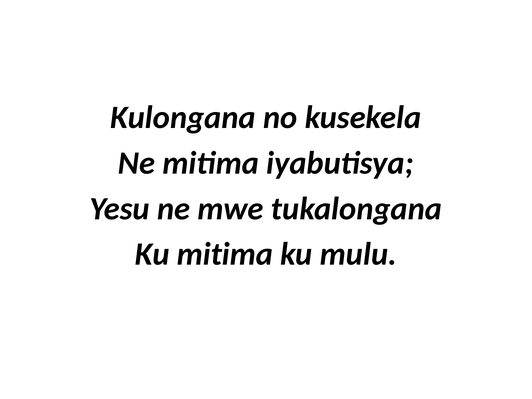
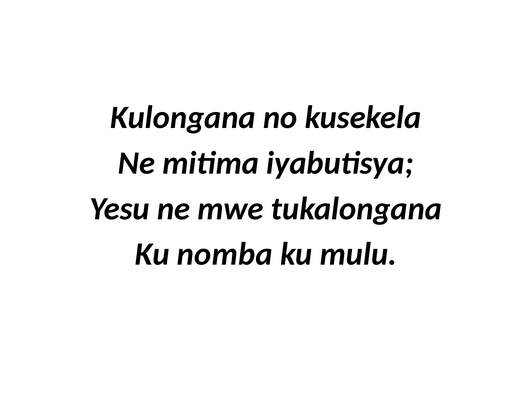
Ku mitima: mitima -> nomba (225, 254)
